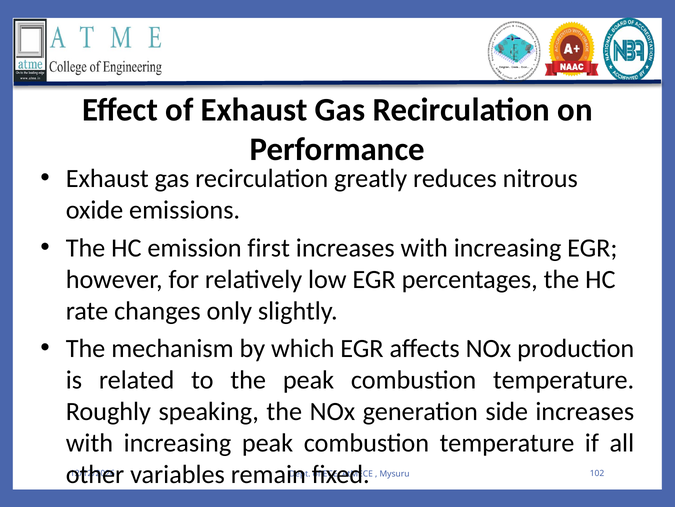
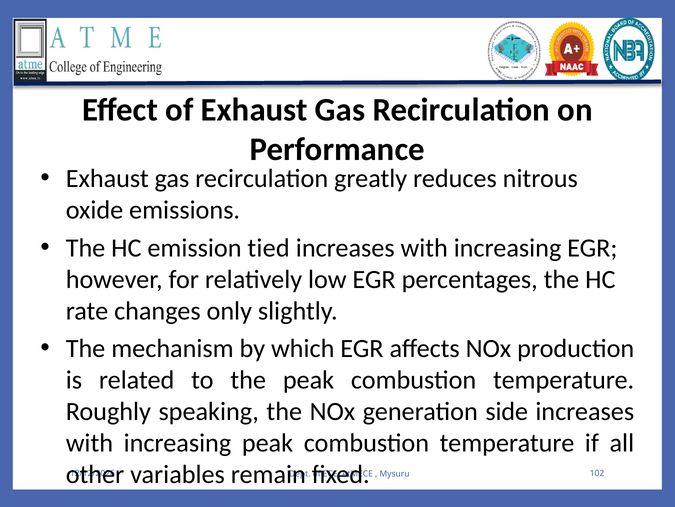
first: first -> tied (269, 247)
